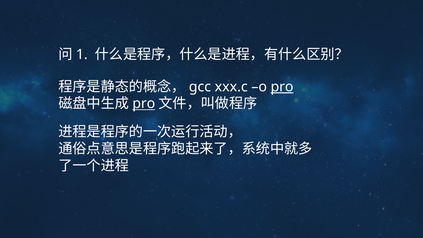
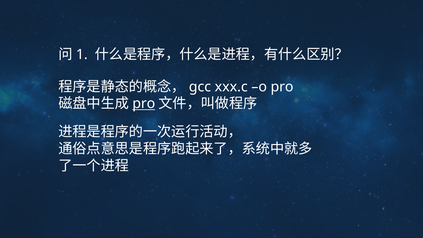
pro underline: present -> none (282, 87)
